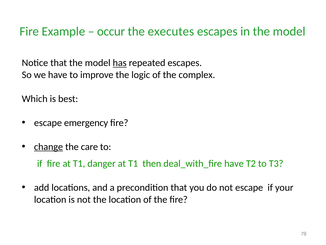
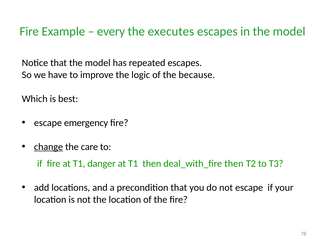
occur: occur -> every (111, 31)
has underline: present -> none (120, 63)
complex: complex -> because (197, 75)
deal_with_fire have: have -> then (234, 163)
